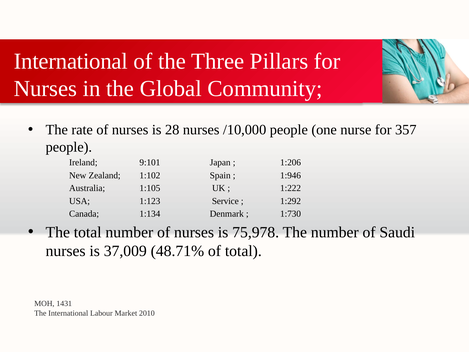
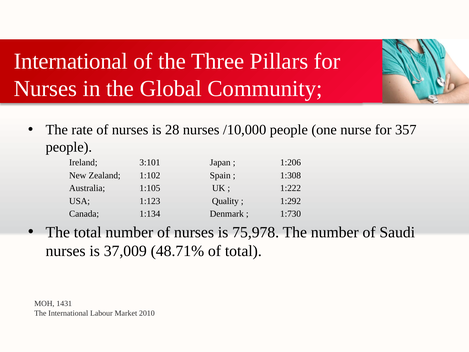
9:101: 9:101 -> 3:101 (150, 163)
1:946: 1:946 -> 1:308 (291, 175)
Service: Service -> Quality (225, 201)
